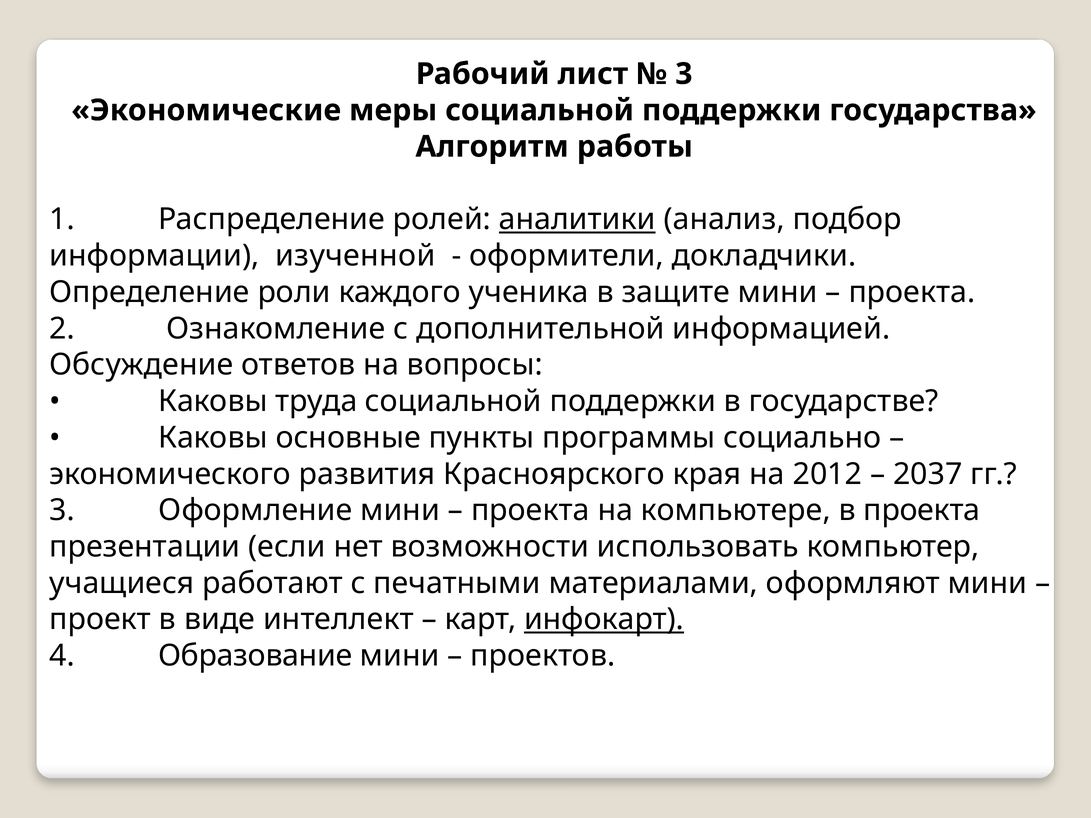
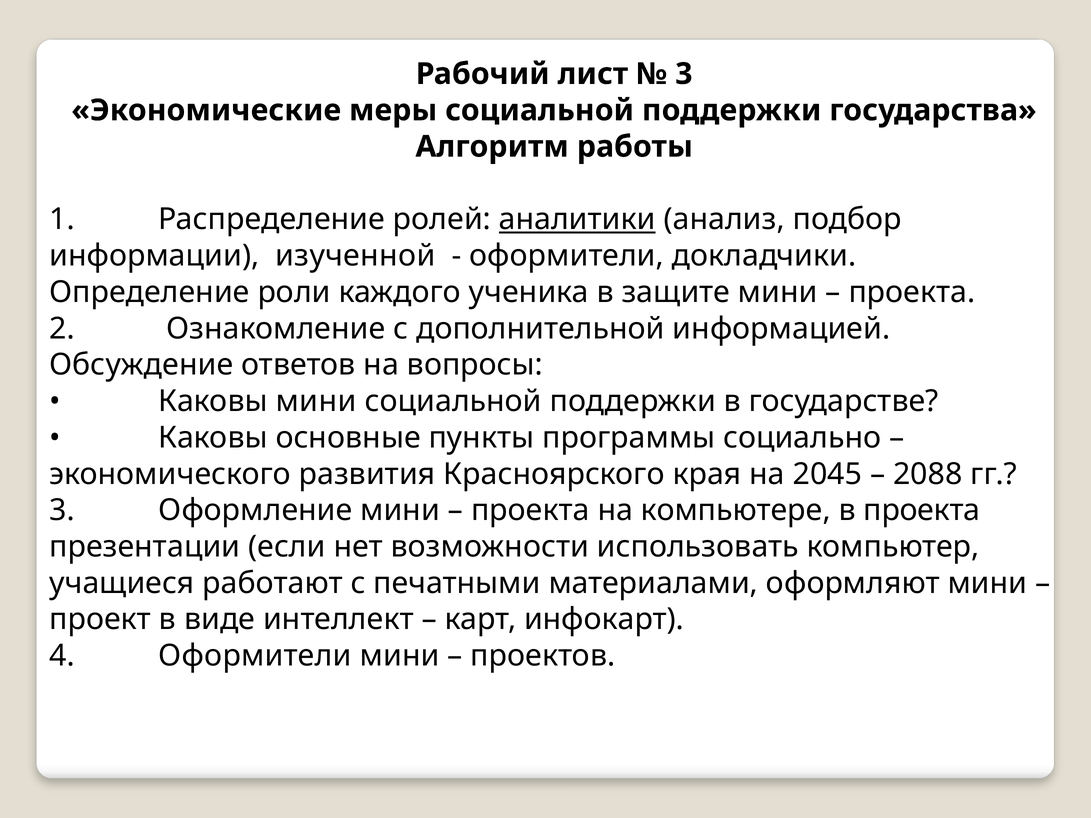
Каковы труда: труда -> мини (316, 401)
2012: 2012 -> 2045 (827, 474)
2037: 2037 -> 2088 (928, 474)
инфокарт underline: present -> none (604, 620)
4 Образование: Образование -> Оформители (255, 656)
